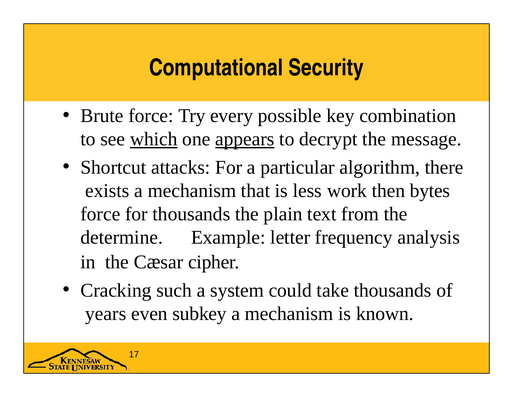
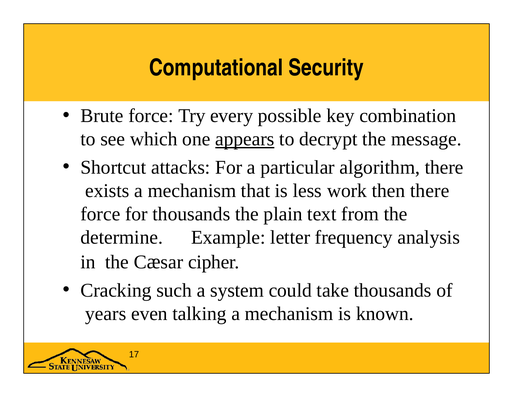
which underline: present -> none (154, 139)
then bytes: bytes -> there (430, 190)
subkey: subkey -> talking (200, 313)
